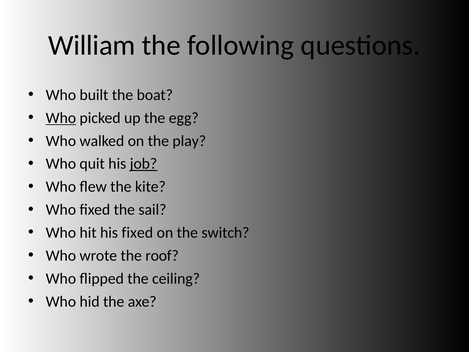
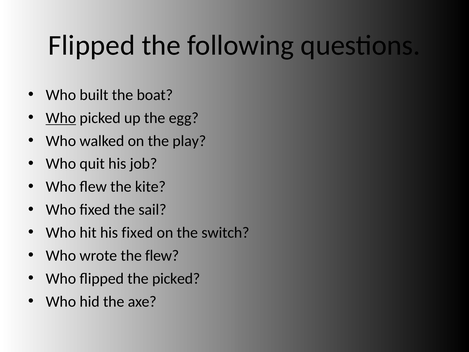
William: William -> Flipped (92, 45)
job underline: present -> none (143, 164)
the roof: roof -> flew (162, 255)
the ceiling: ceiling -> picked (176, 278)
